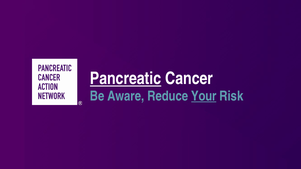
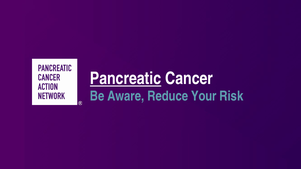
Your underline: present -> none (204, 96)
